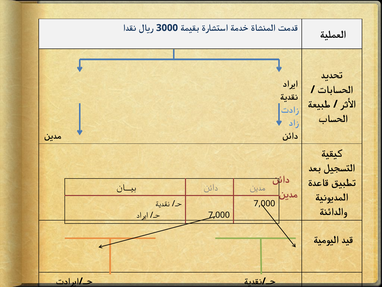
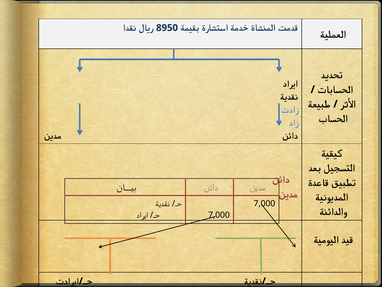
3000: 3000 -> 8950 (167, 28)
